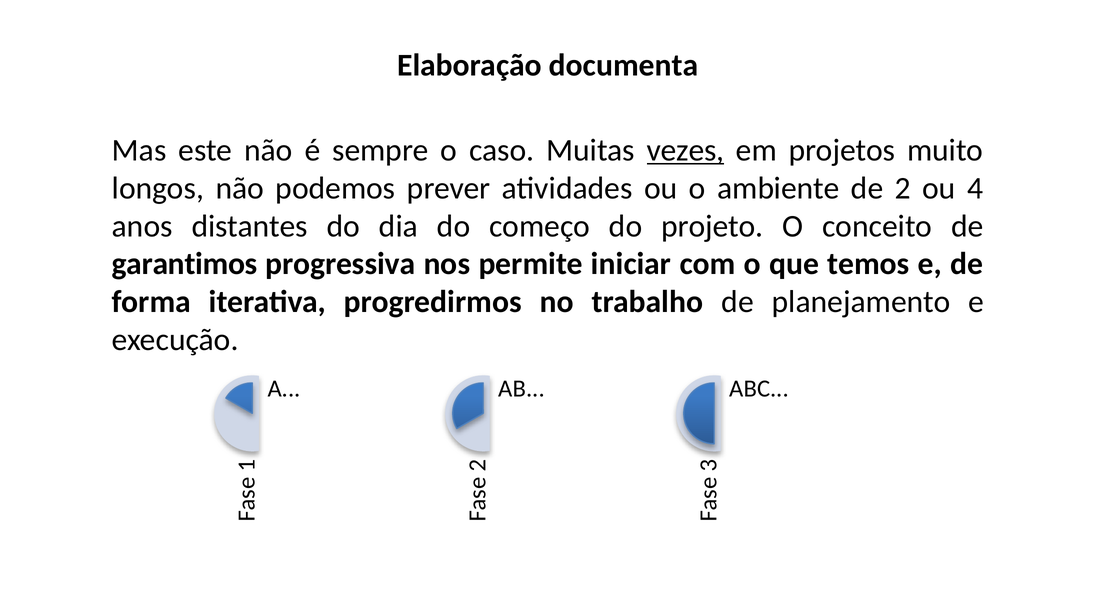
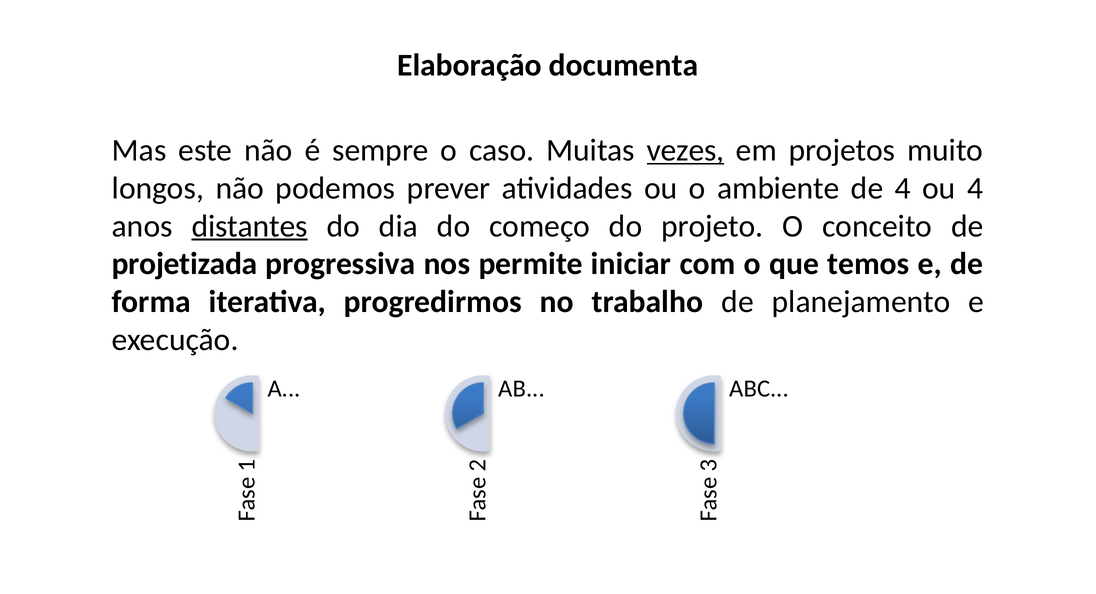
de 2: 2 -> 4 (903, 188)
distantes underline: none -> present (250, 226)
garantimos: garantimos -> projetizada (185, 264)
